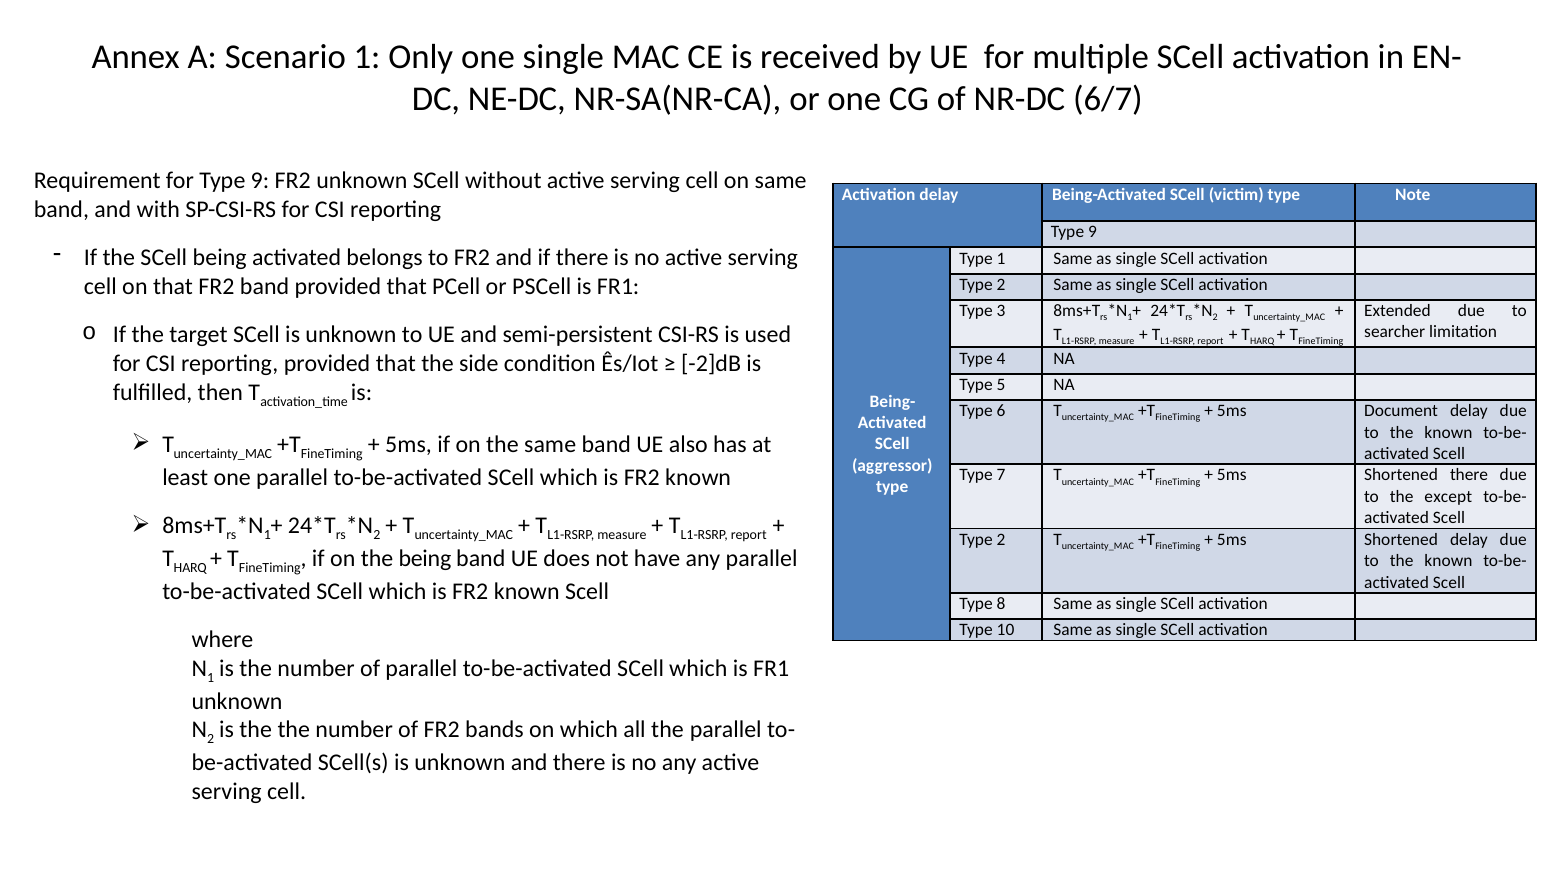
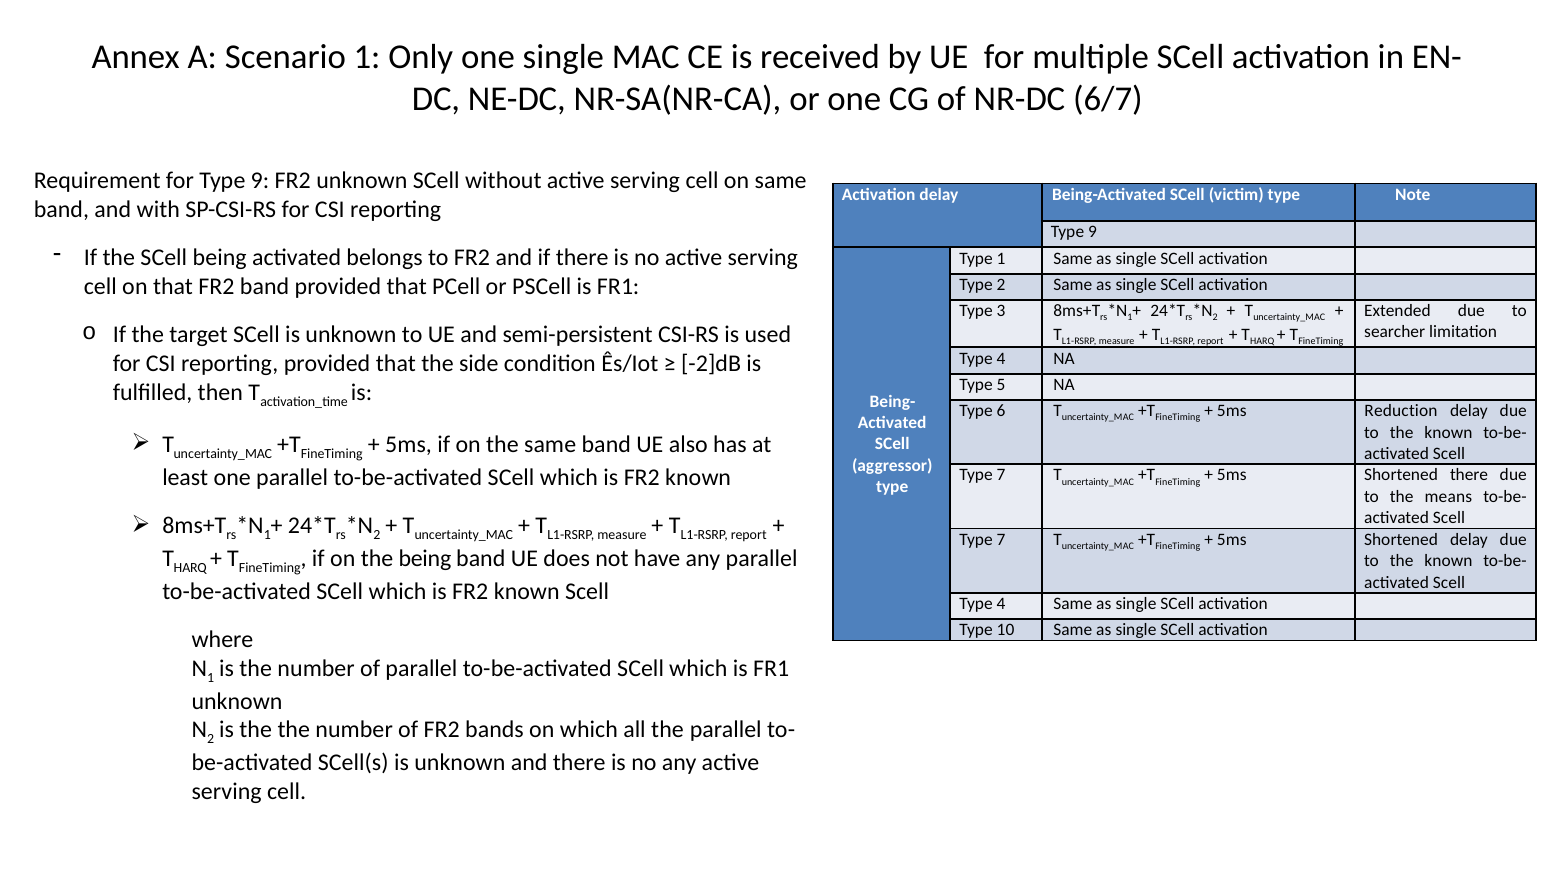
Document: Document -> Reduction (1401, 411)
except: except -> means (1448, 496)
2: 2 -> 7 (1001, 539)
8: 8 -> 4 (1001, 603)
